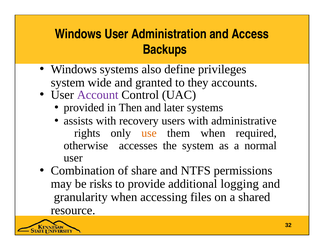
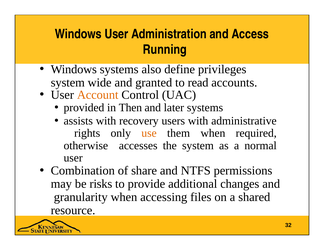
Backups: Backups -> Running (165, 50)
they: they -> read (198, 83)
Account colour: purple -> orange (98, 95)
logging: logging -> changes (240, 184)
